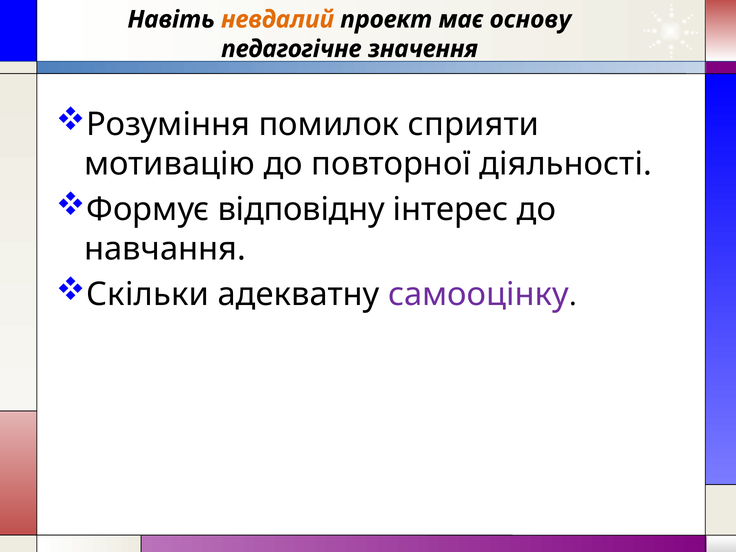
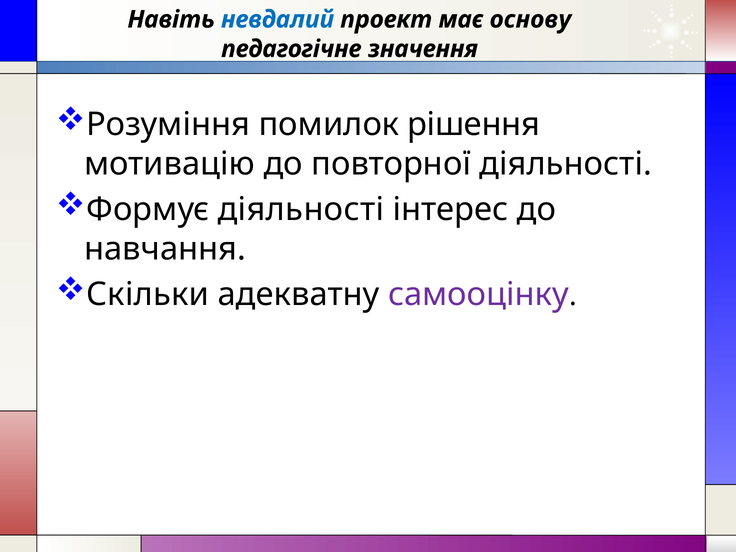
невдалий colour: orange -> blue (278, 20)
сприяти: сприяти -> рішення (474, 124)
Формує відповідну: відповідну -> діяльності (301, 210)
